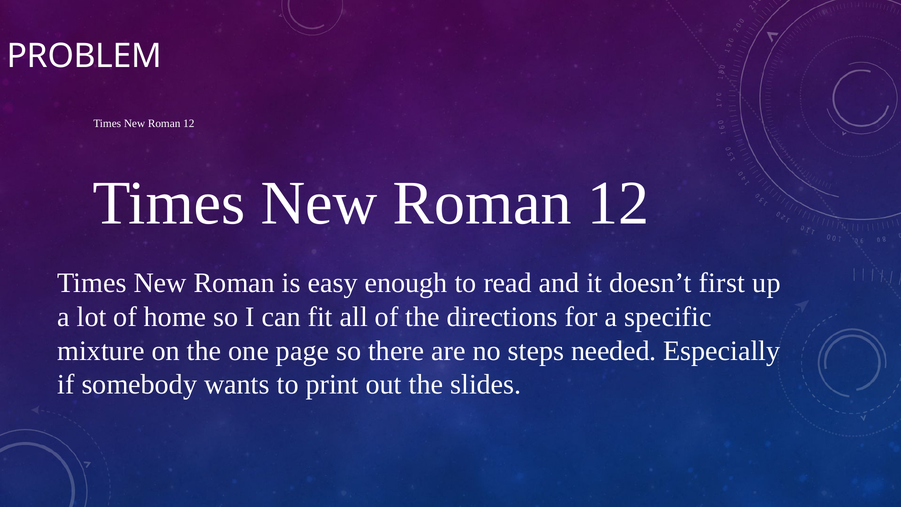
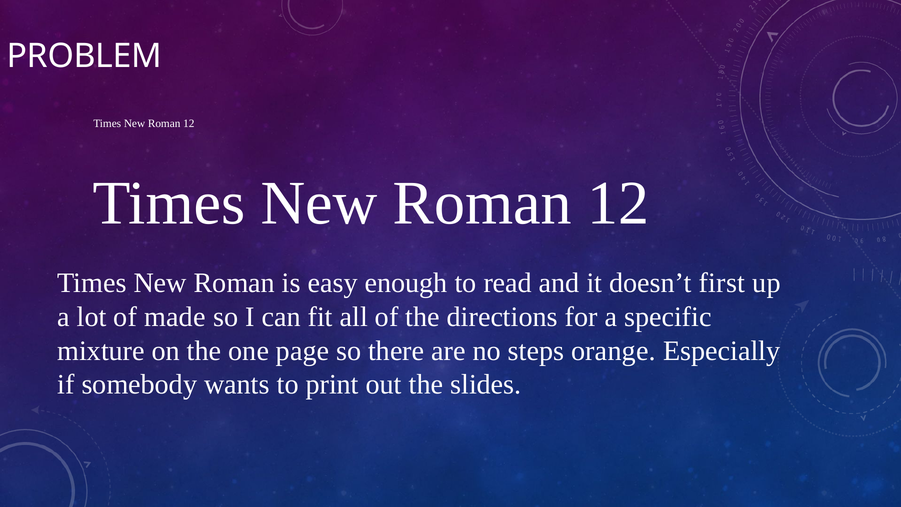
home: home -> made (175, 317)
needed: needed -> orange (614, 351)
